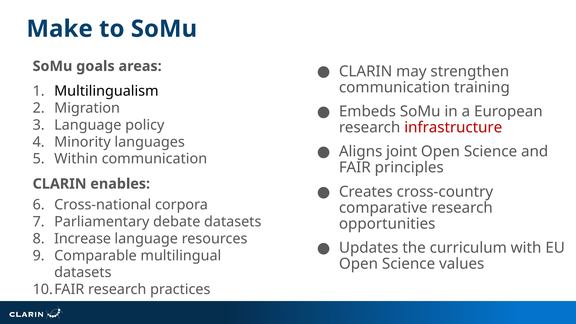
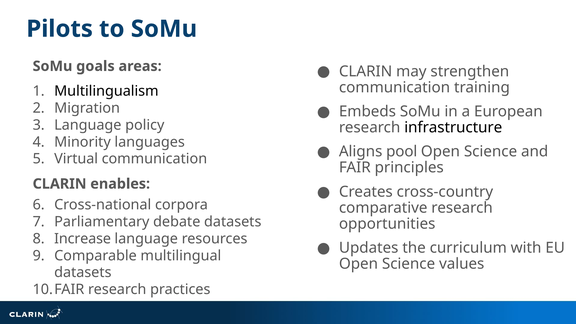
Make: Make -> Pilots (60, 29)
infrastructure colour: red -> black (453, 128)
joint: joint -> pool (402, 152)
Within: Within -> Virtual (76, 159)
